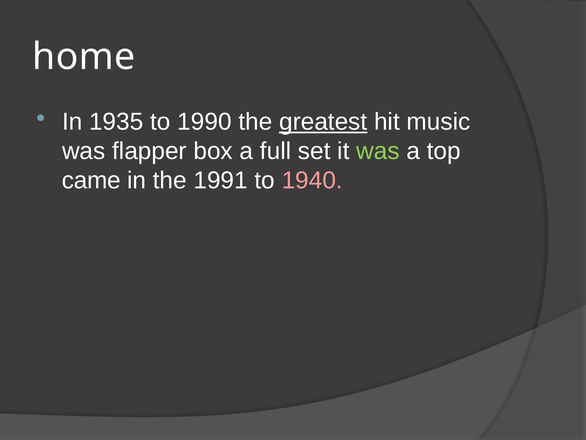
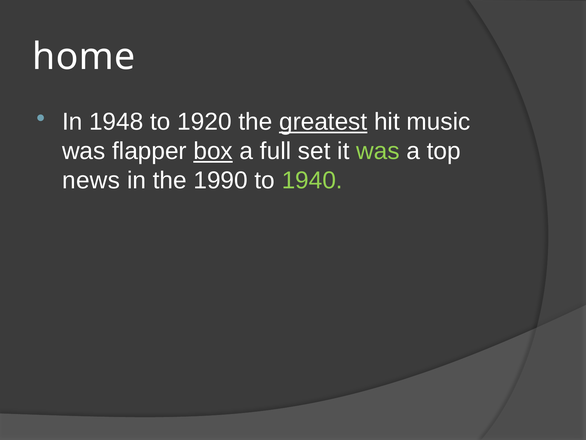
1935: 1935 -> 1948 (116, 122)
1990: 1990 -> 1920 (204, 122)
box underline: none -> present (213, 151)
came: came -> news (91, 180)
1991: 1991 -> 1990 (221, 180)
1940 colour: pink -> light green (312, 180)
